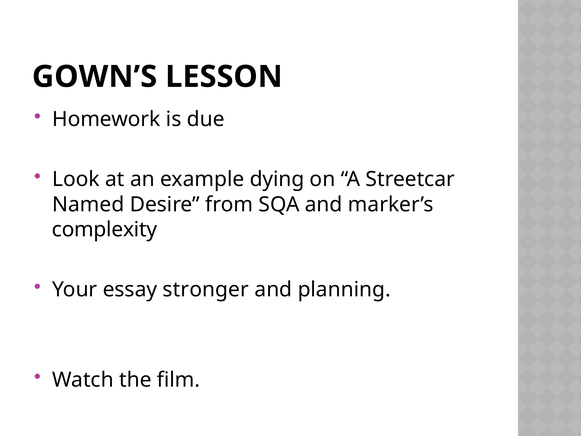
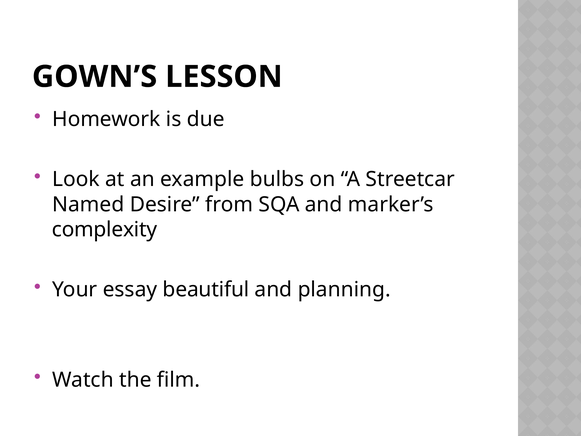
dying: dying -> bulbs (277, 179)
stronger: stronger -> beautiful (206, 290)
